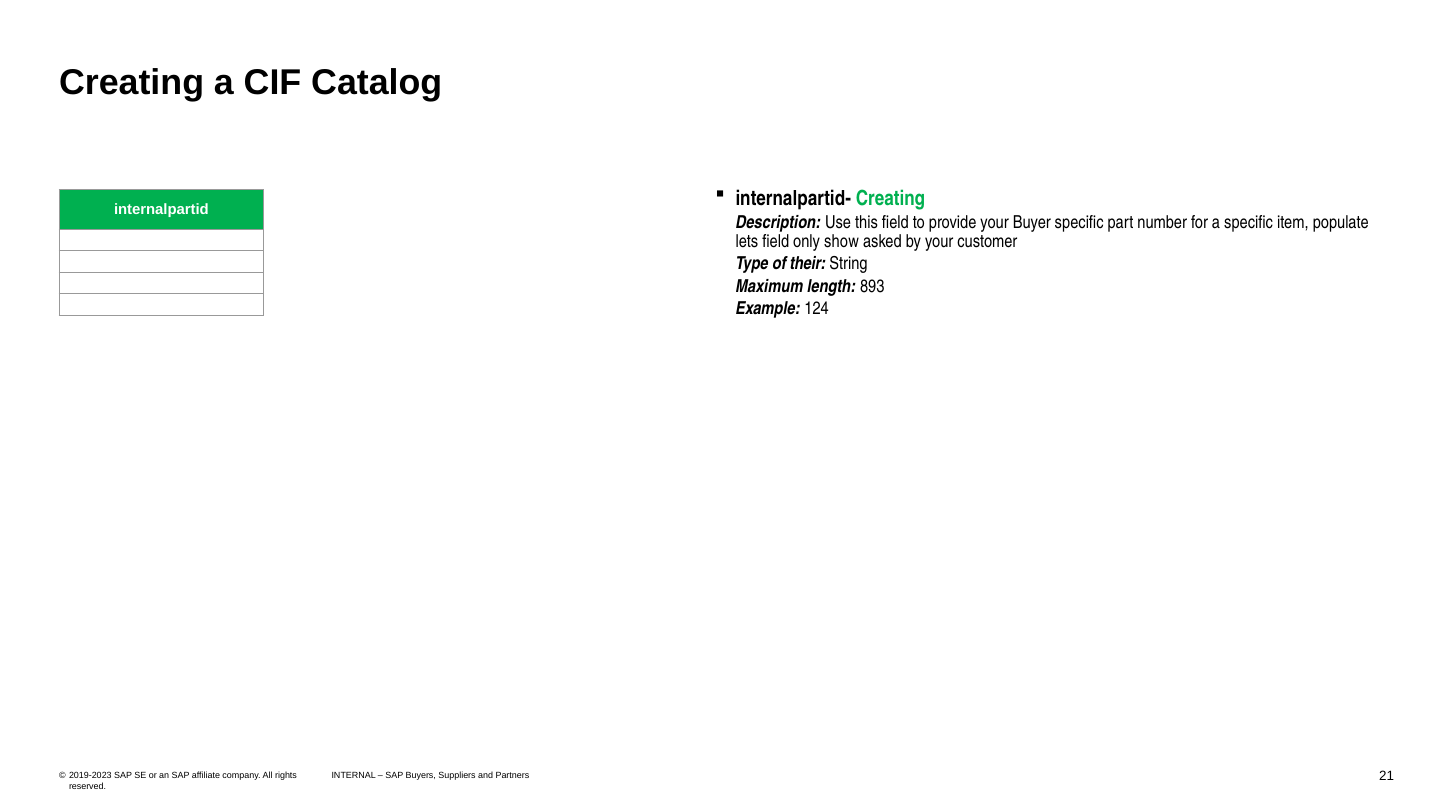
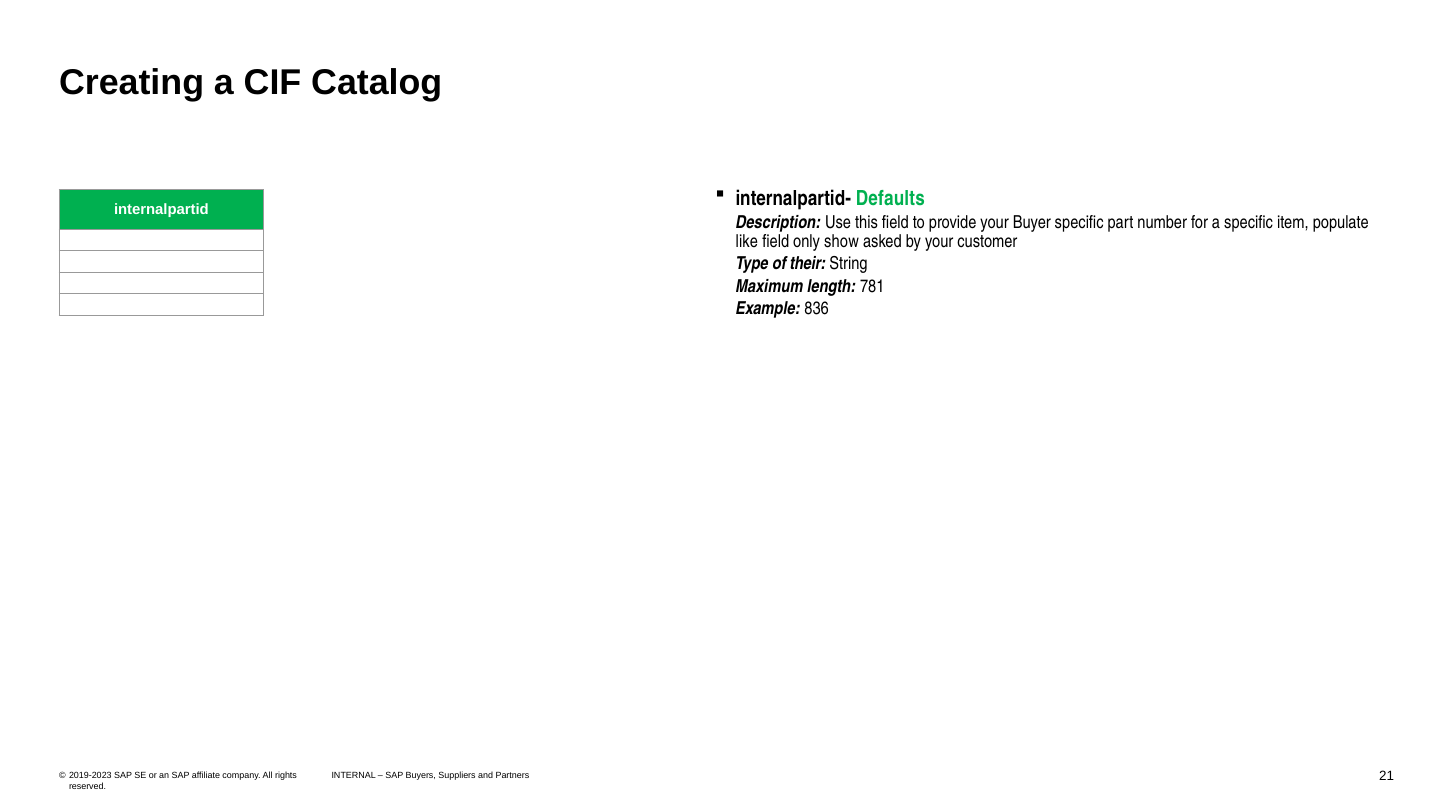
internalpartid- Creating: Creating -> Defaults (890, 198)
lets: lets -> like (747, 241)
893: 893 -> 781 (872, 286)
124: 124 -> 836 (817, 309)
